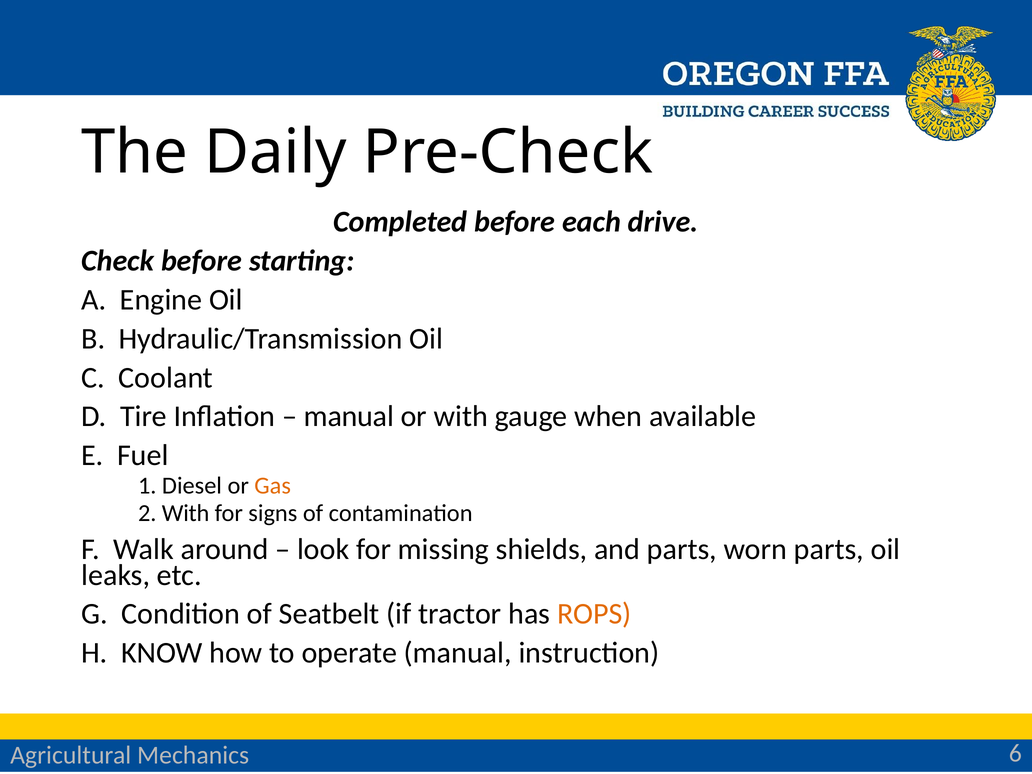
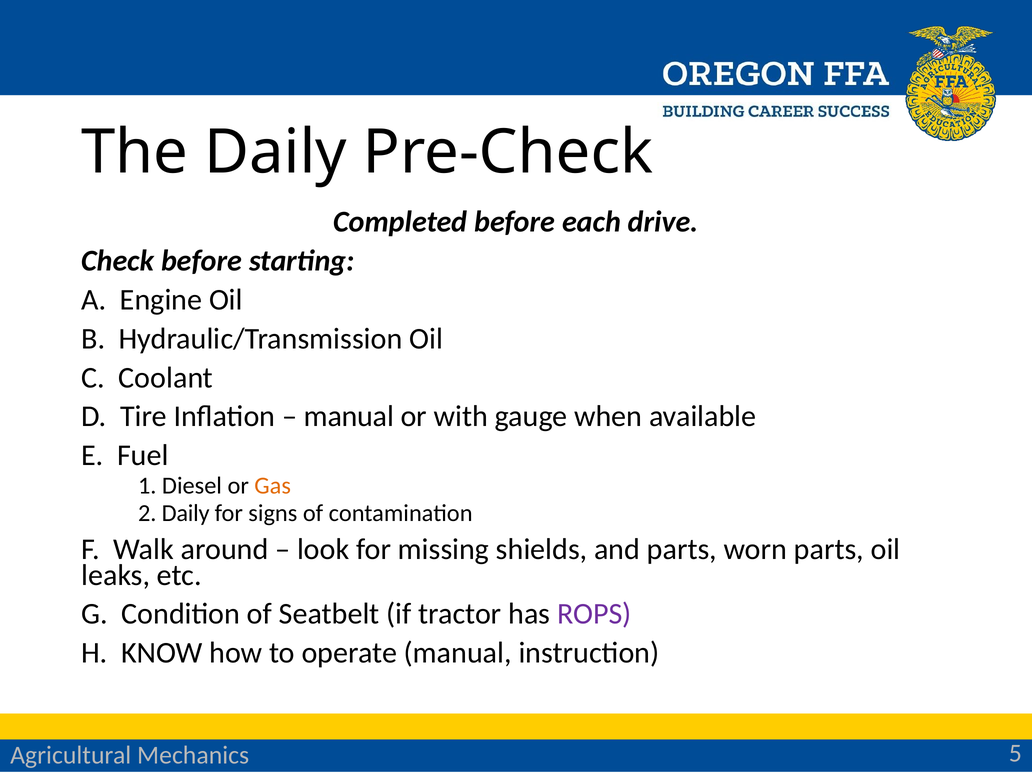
2 With: With -> Daily (186, 513)
ROPS colour: orange -> purple (594, 614)
6: 6 -> 5 (1015, 753)
